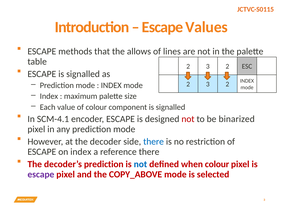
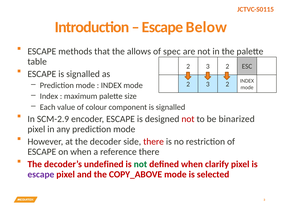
Values: Values -> Below (206, 27)
lines: lines -> spec (172, 51)
SCM-4.1: SCM-4.1 -> SCM-2.9 (53, 119)
there colour: blue -> red (154, 141)
on index: index -> when (81, 151)
decoder’s prediction: prediction -> undefined (104, 164)
not colour: blue -> green (140, 164)
when colour: colour -> clarify (217, 164)
